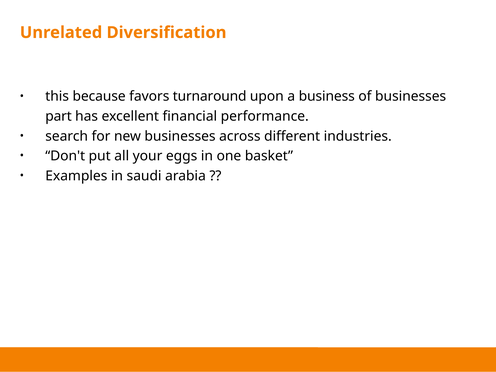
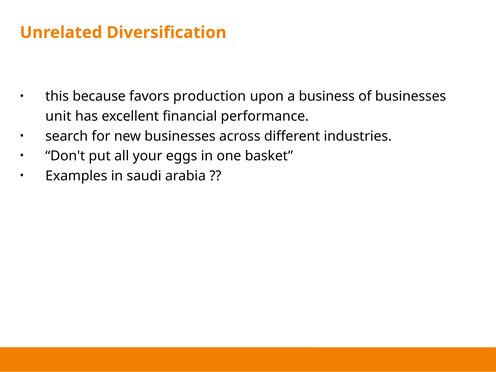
turnaround: turnaround -> production (210, 96)
part: part -> unit (58, 116)
